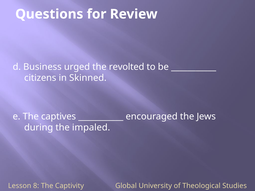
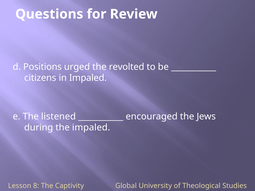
Business: Business -> Positions (42, 67)
in Skinned: Skinned -> Impaled (88, 78)
captives: captives -> listened (58, 117)
